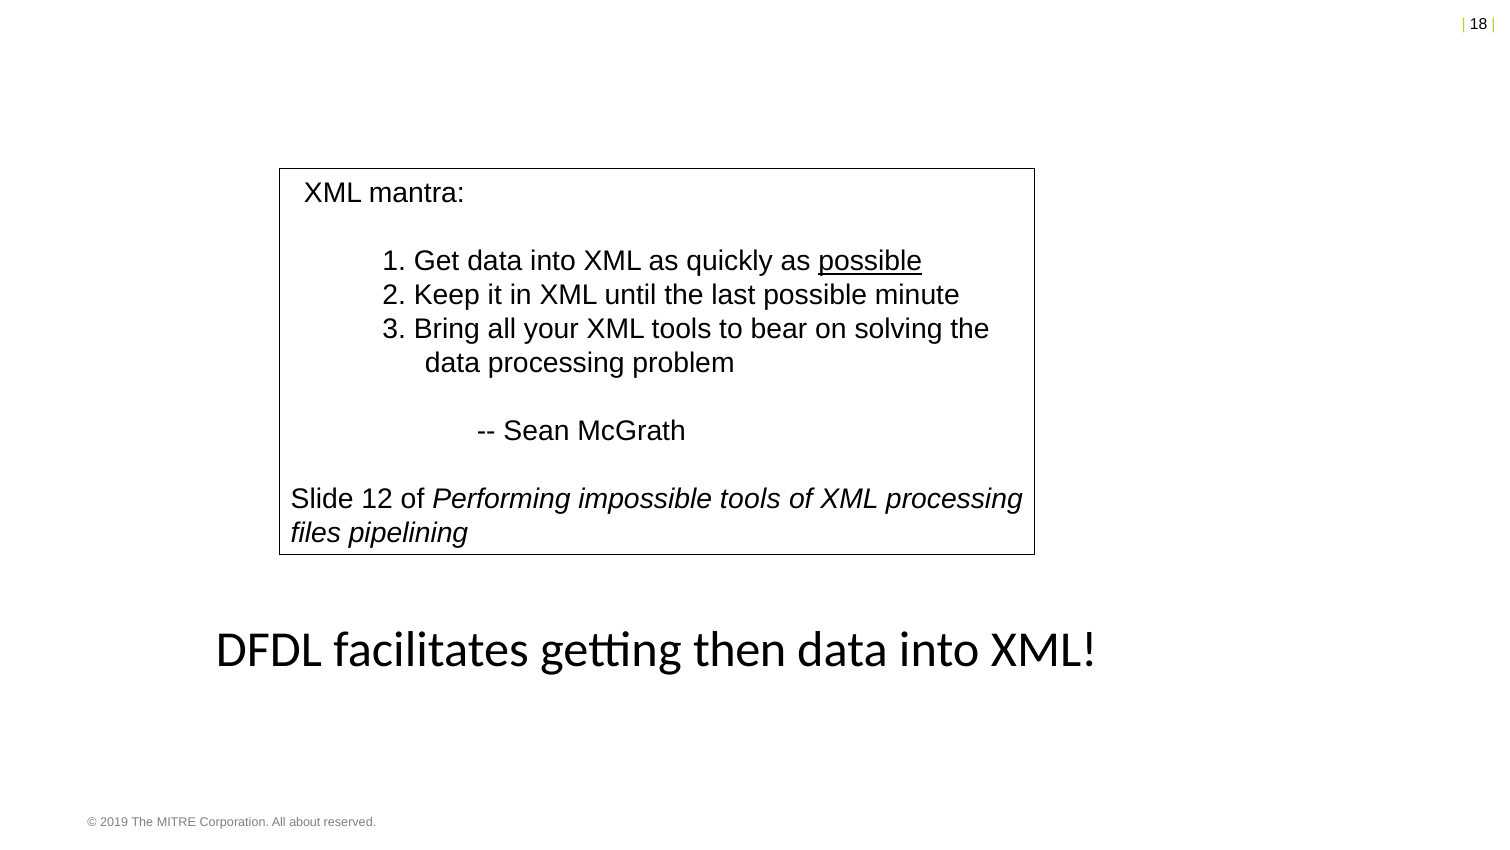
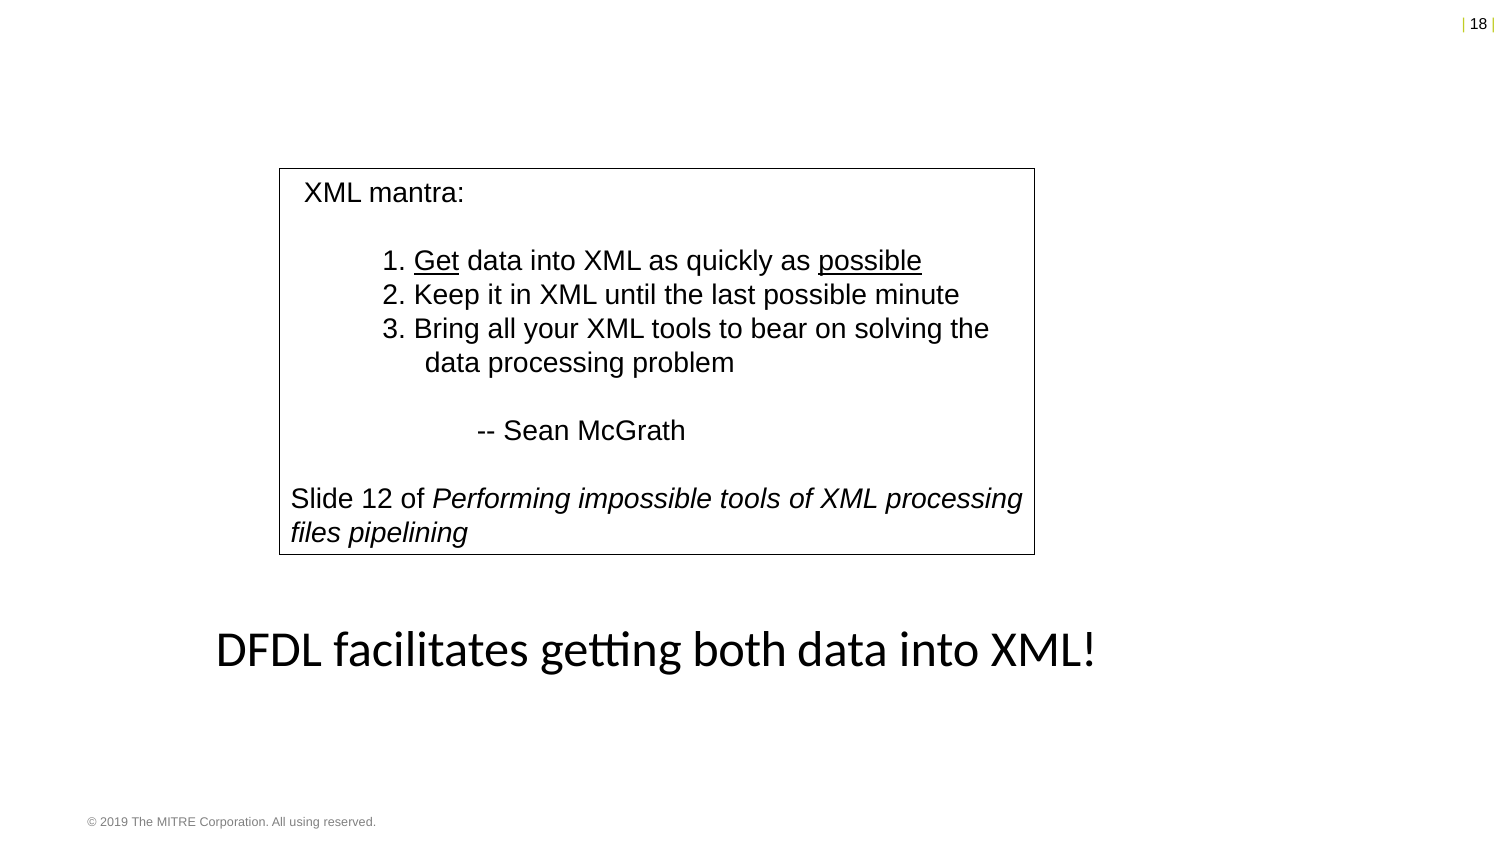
Get underline: none -> present (437, 261)
then: then -> both (740, 650)
about: about -> using (305, 822)
